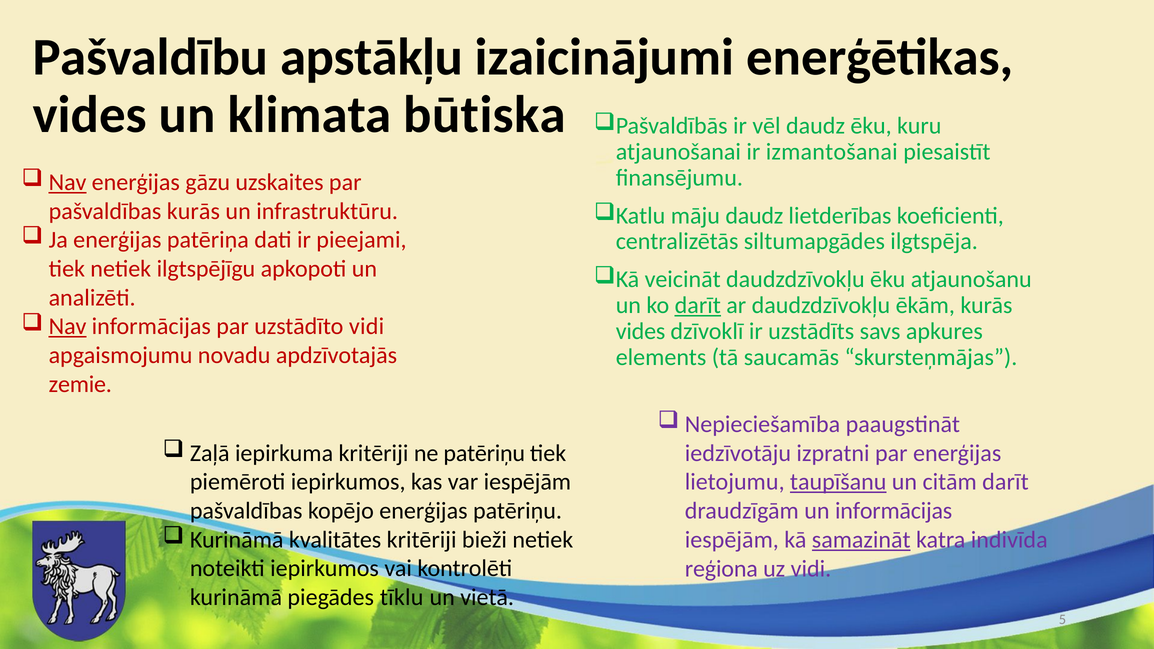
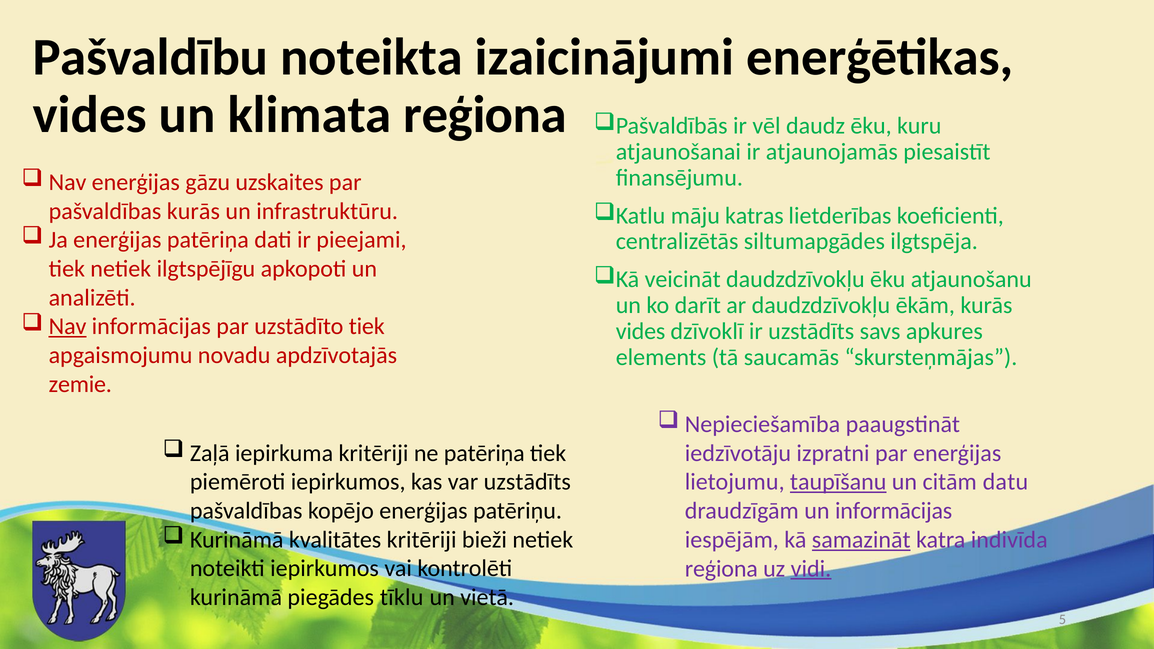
apstākļu: apstākļu -> noteikta (372, 58)
klimata būtiska: būtiska -> reģiona (485, 115)
izmantošanai: izmantošanai -> atjaunojamās (832, 152)
Nav underline: present -> none (68, 182)
māju daudz: daudz -> katras (754, 216)
darīt underline: present -> none (698, 306)
uzstādīto vidi: vidi -> tiek (367, 327)
ne patēriņu: patēriņu -> patēriņa (484, 453)
var iespējām: iespējām -> uzstādīts (527, 482)
citām darīt: darīt -> datu (1005, 482)
vidi underline: none -> present (811, 569)
